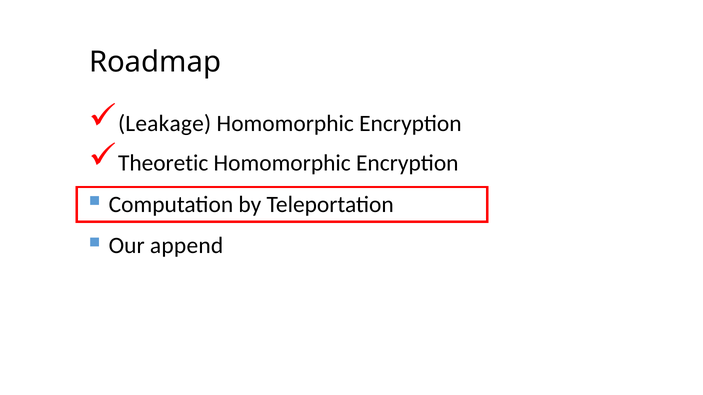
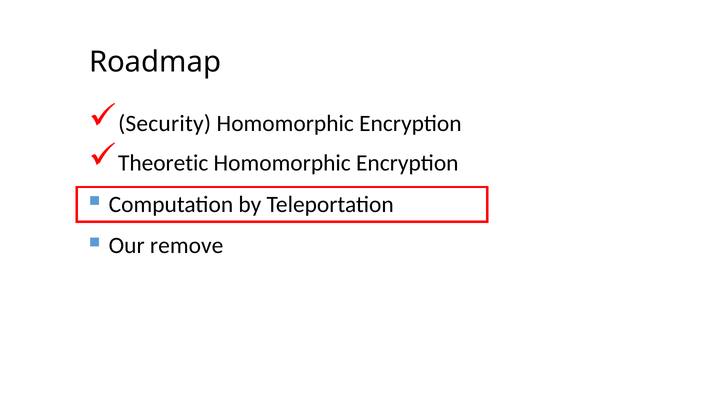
Leakage: Leakage -> Security (165, 124)
append: append -> remove (187, 246)
